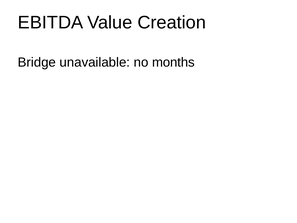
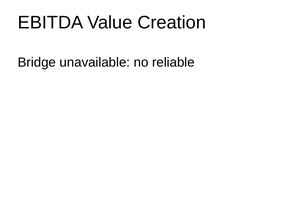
months: months -> reliable (173, 62)
